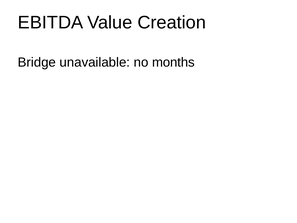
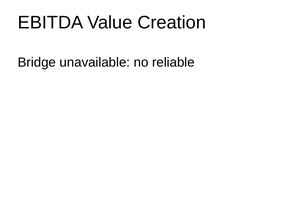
months: months -> reliable (173, 62)
